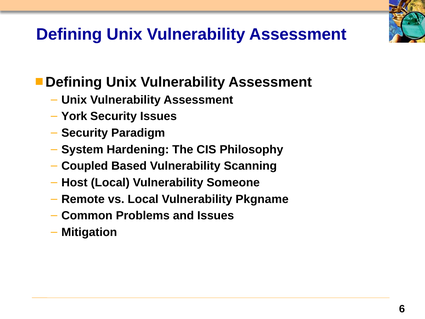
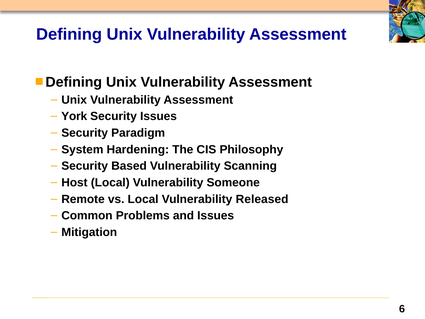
Coupled: Coupled -> Security (85, 166)
Pkgname: Pkgname -> Released (262, 199)
